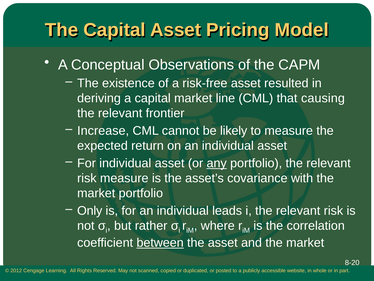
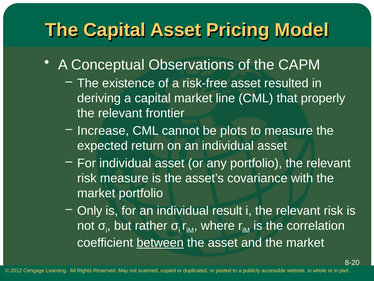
causing: causing -> properly (323, 98)
likely: likely -> plots (234, 131)
any underline: present -> none (217, 163)
leads: leads -> result (227, 210)
